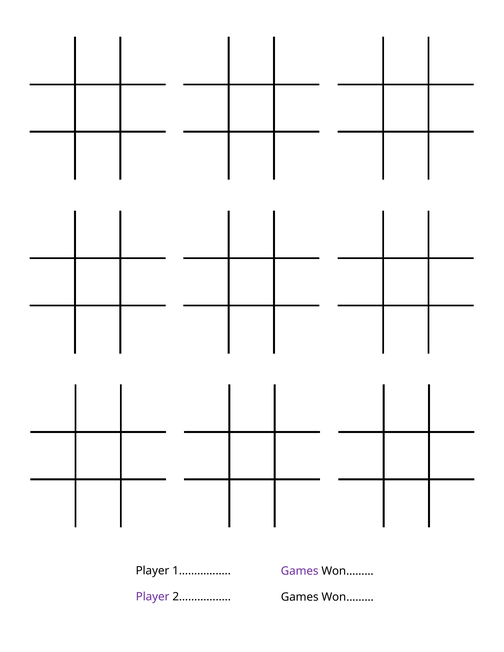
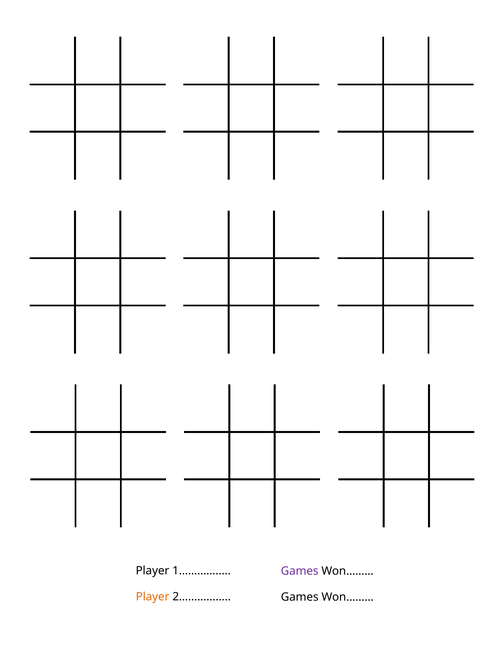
Player colour: purple -> orange (153, 597)
